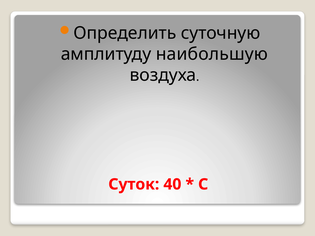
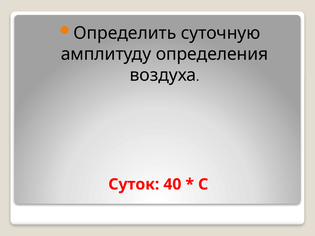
наибольшую: наибольшую -> определения (212, 54)
